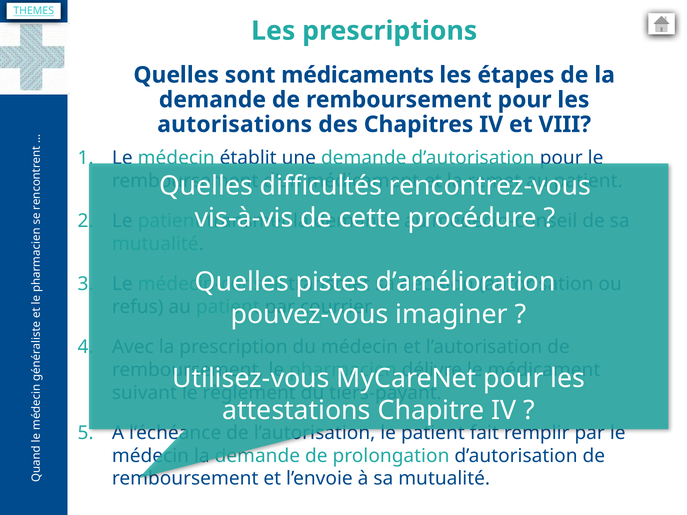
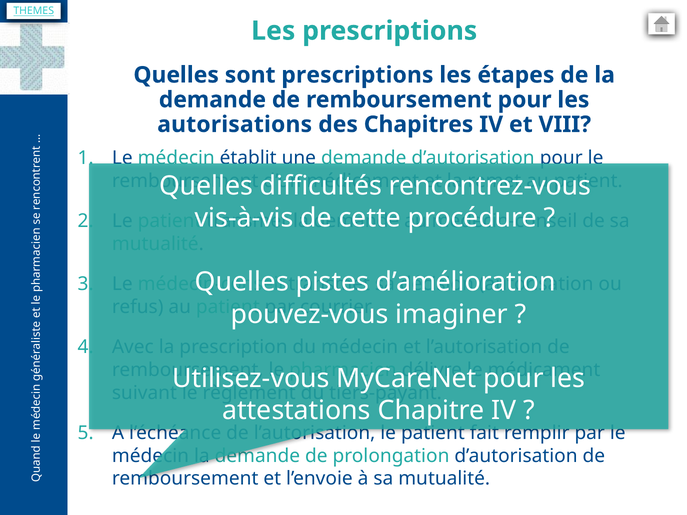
sont médicaments: médicaments -> prescriptions (357, 75)
